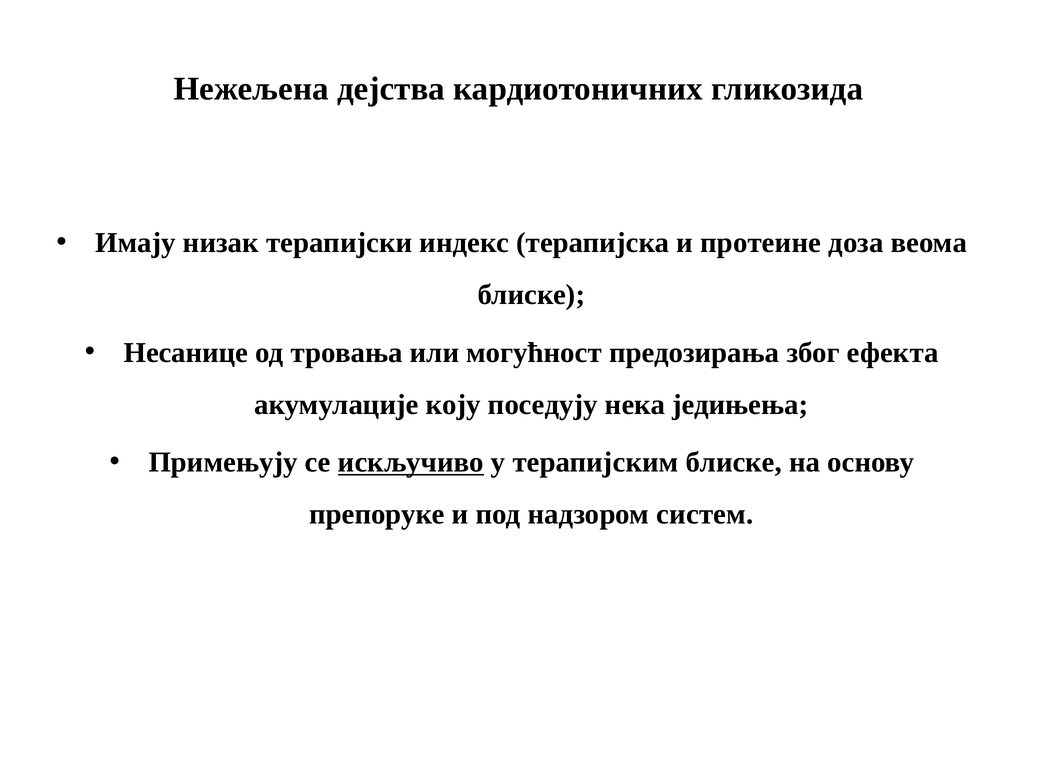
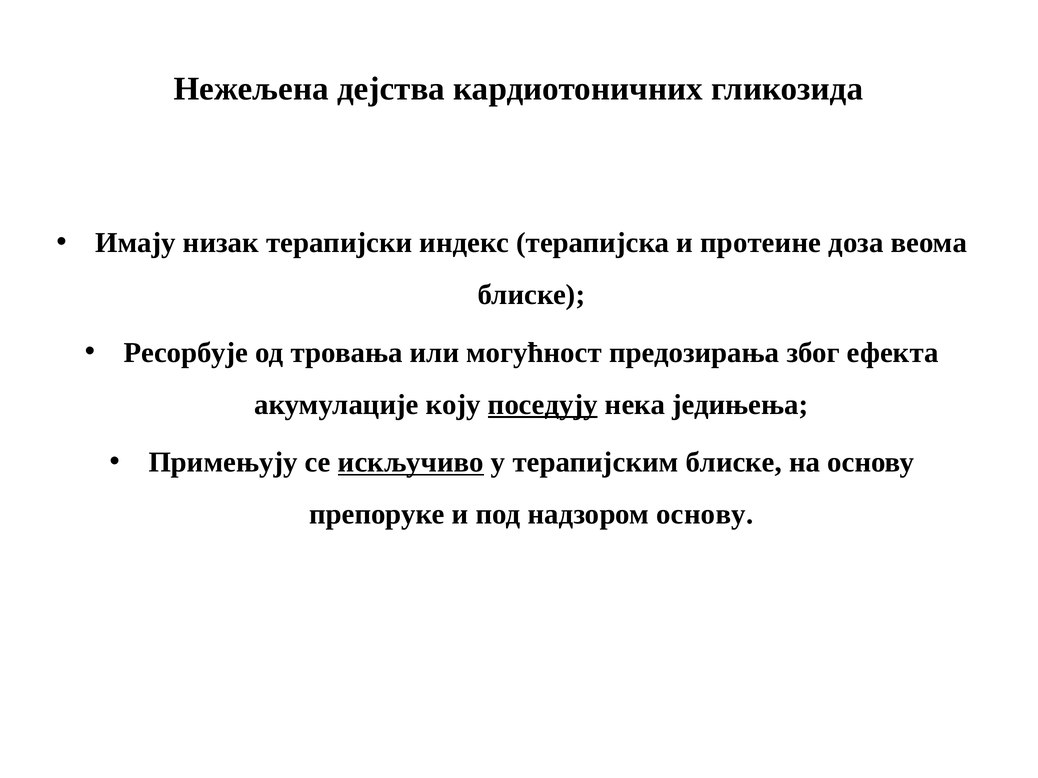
Несанице: Несанице -> Ресорбује (186, 353)
поседују underline: none -> present (543, 405)
надзором систем: систем -> основу (705, 515)
